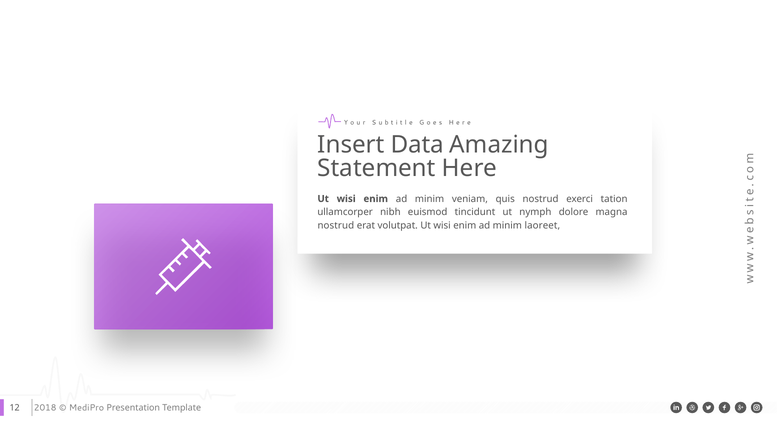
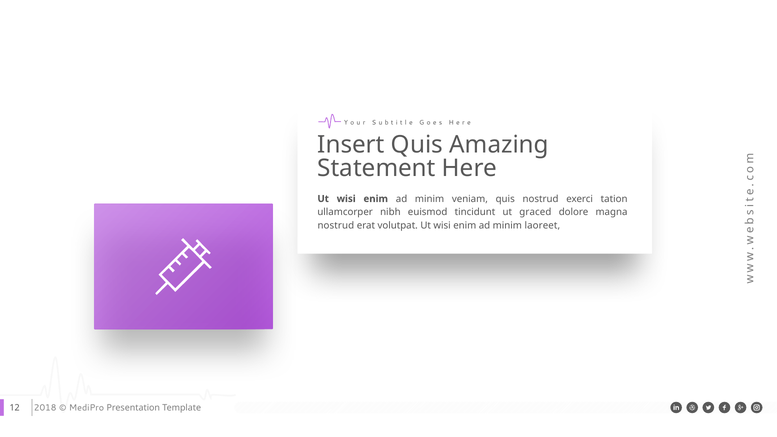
Insert Data: Data -> Quis (417, 145)
nymph: nymph -> graced (535, 212)
